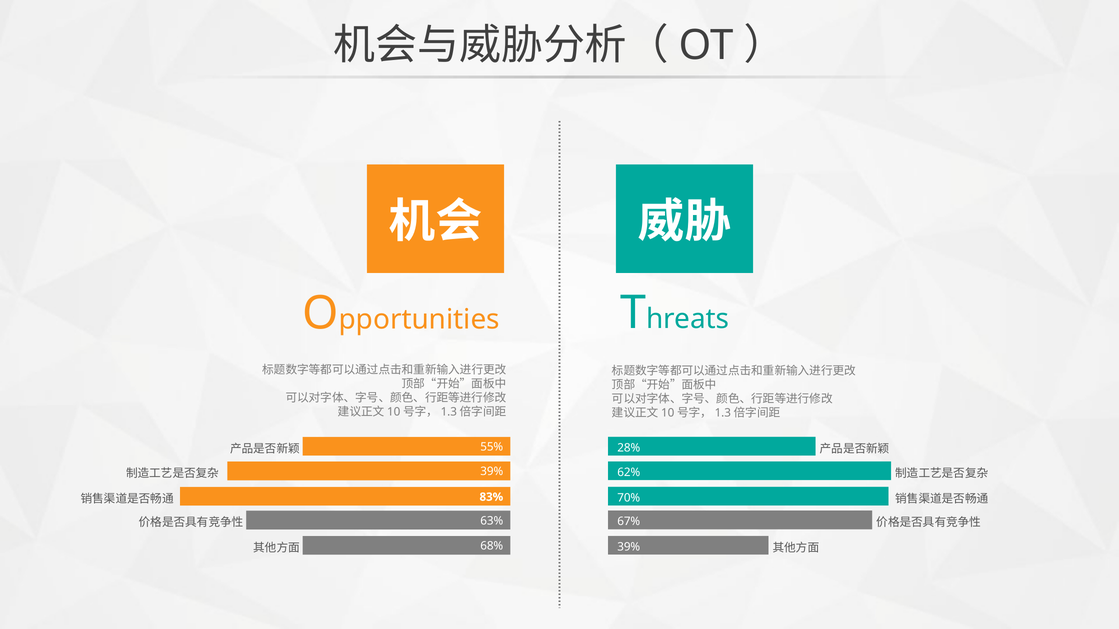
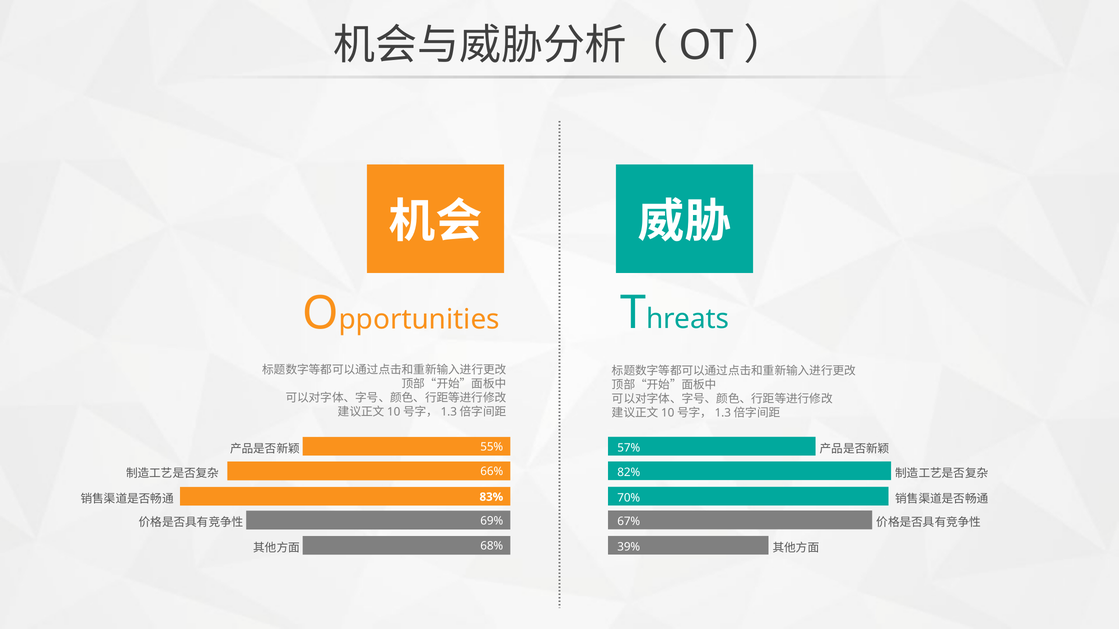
28%: 28% -> 57% (629, 448)
39%: 39% -> 66% (492, 472)
62%: 62% -> 82% (629, 473)
63%: 63% -> 69% (492, 521)
